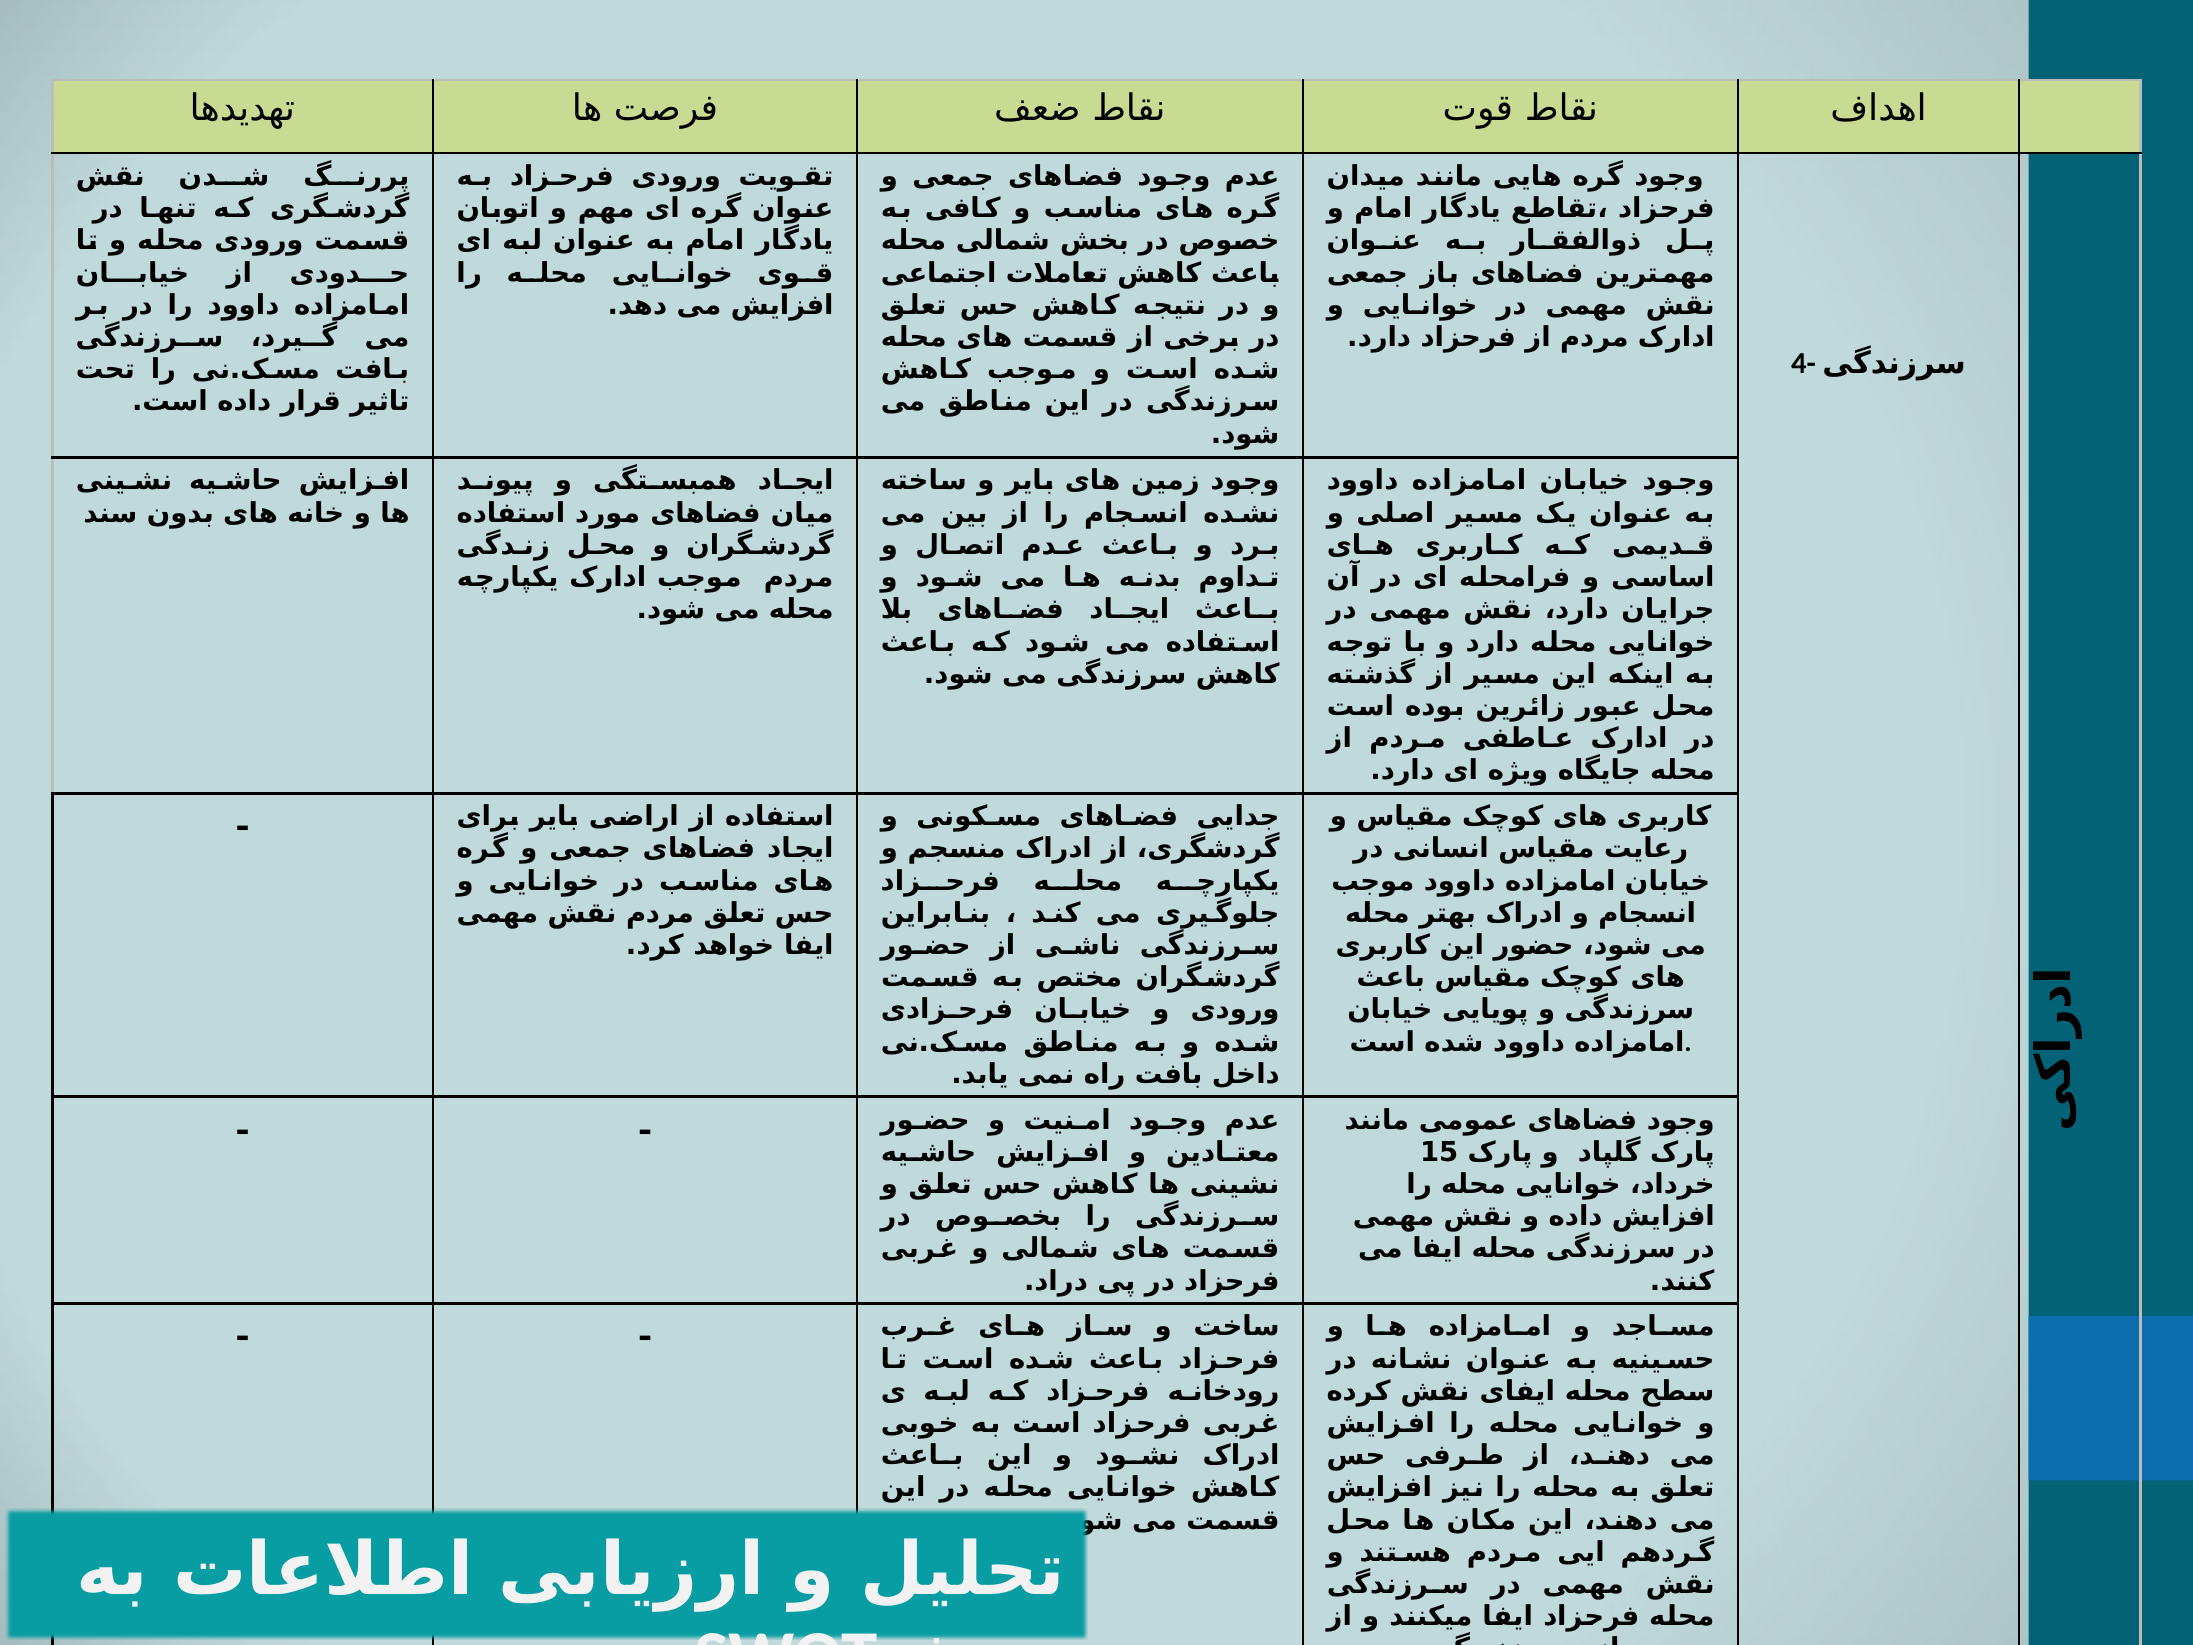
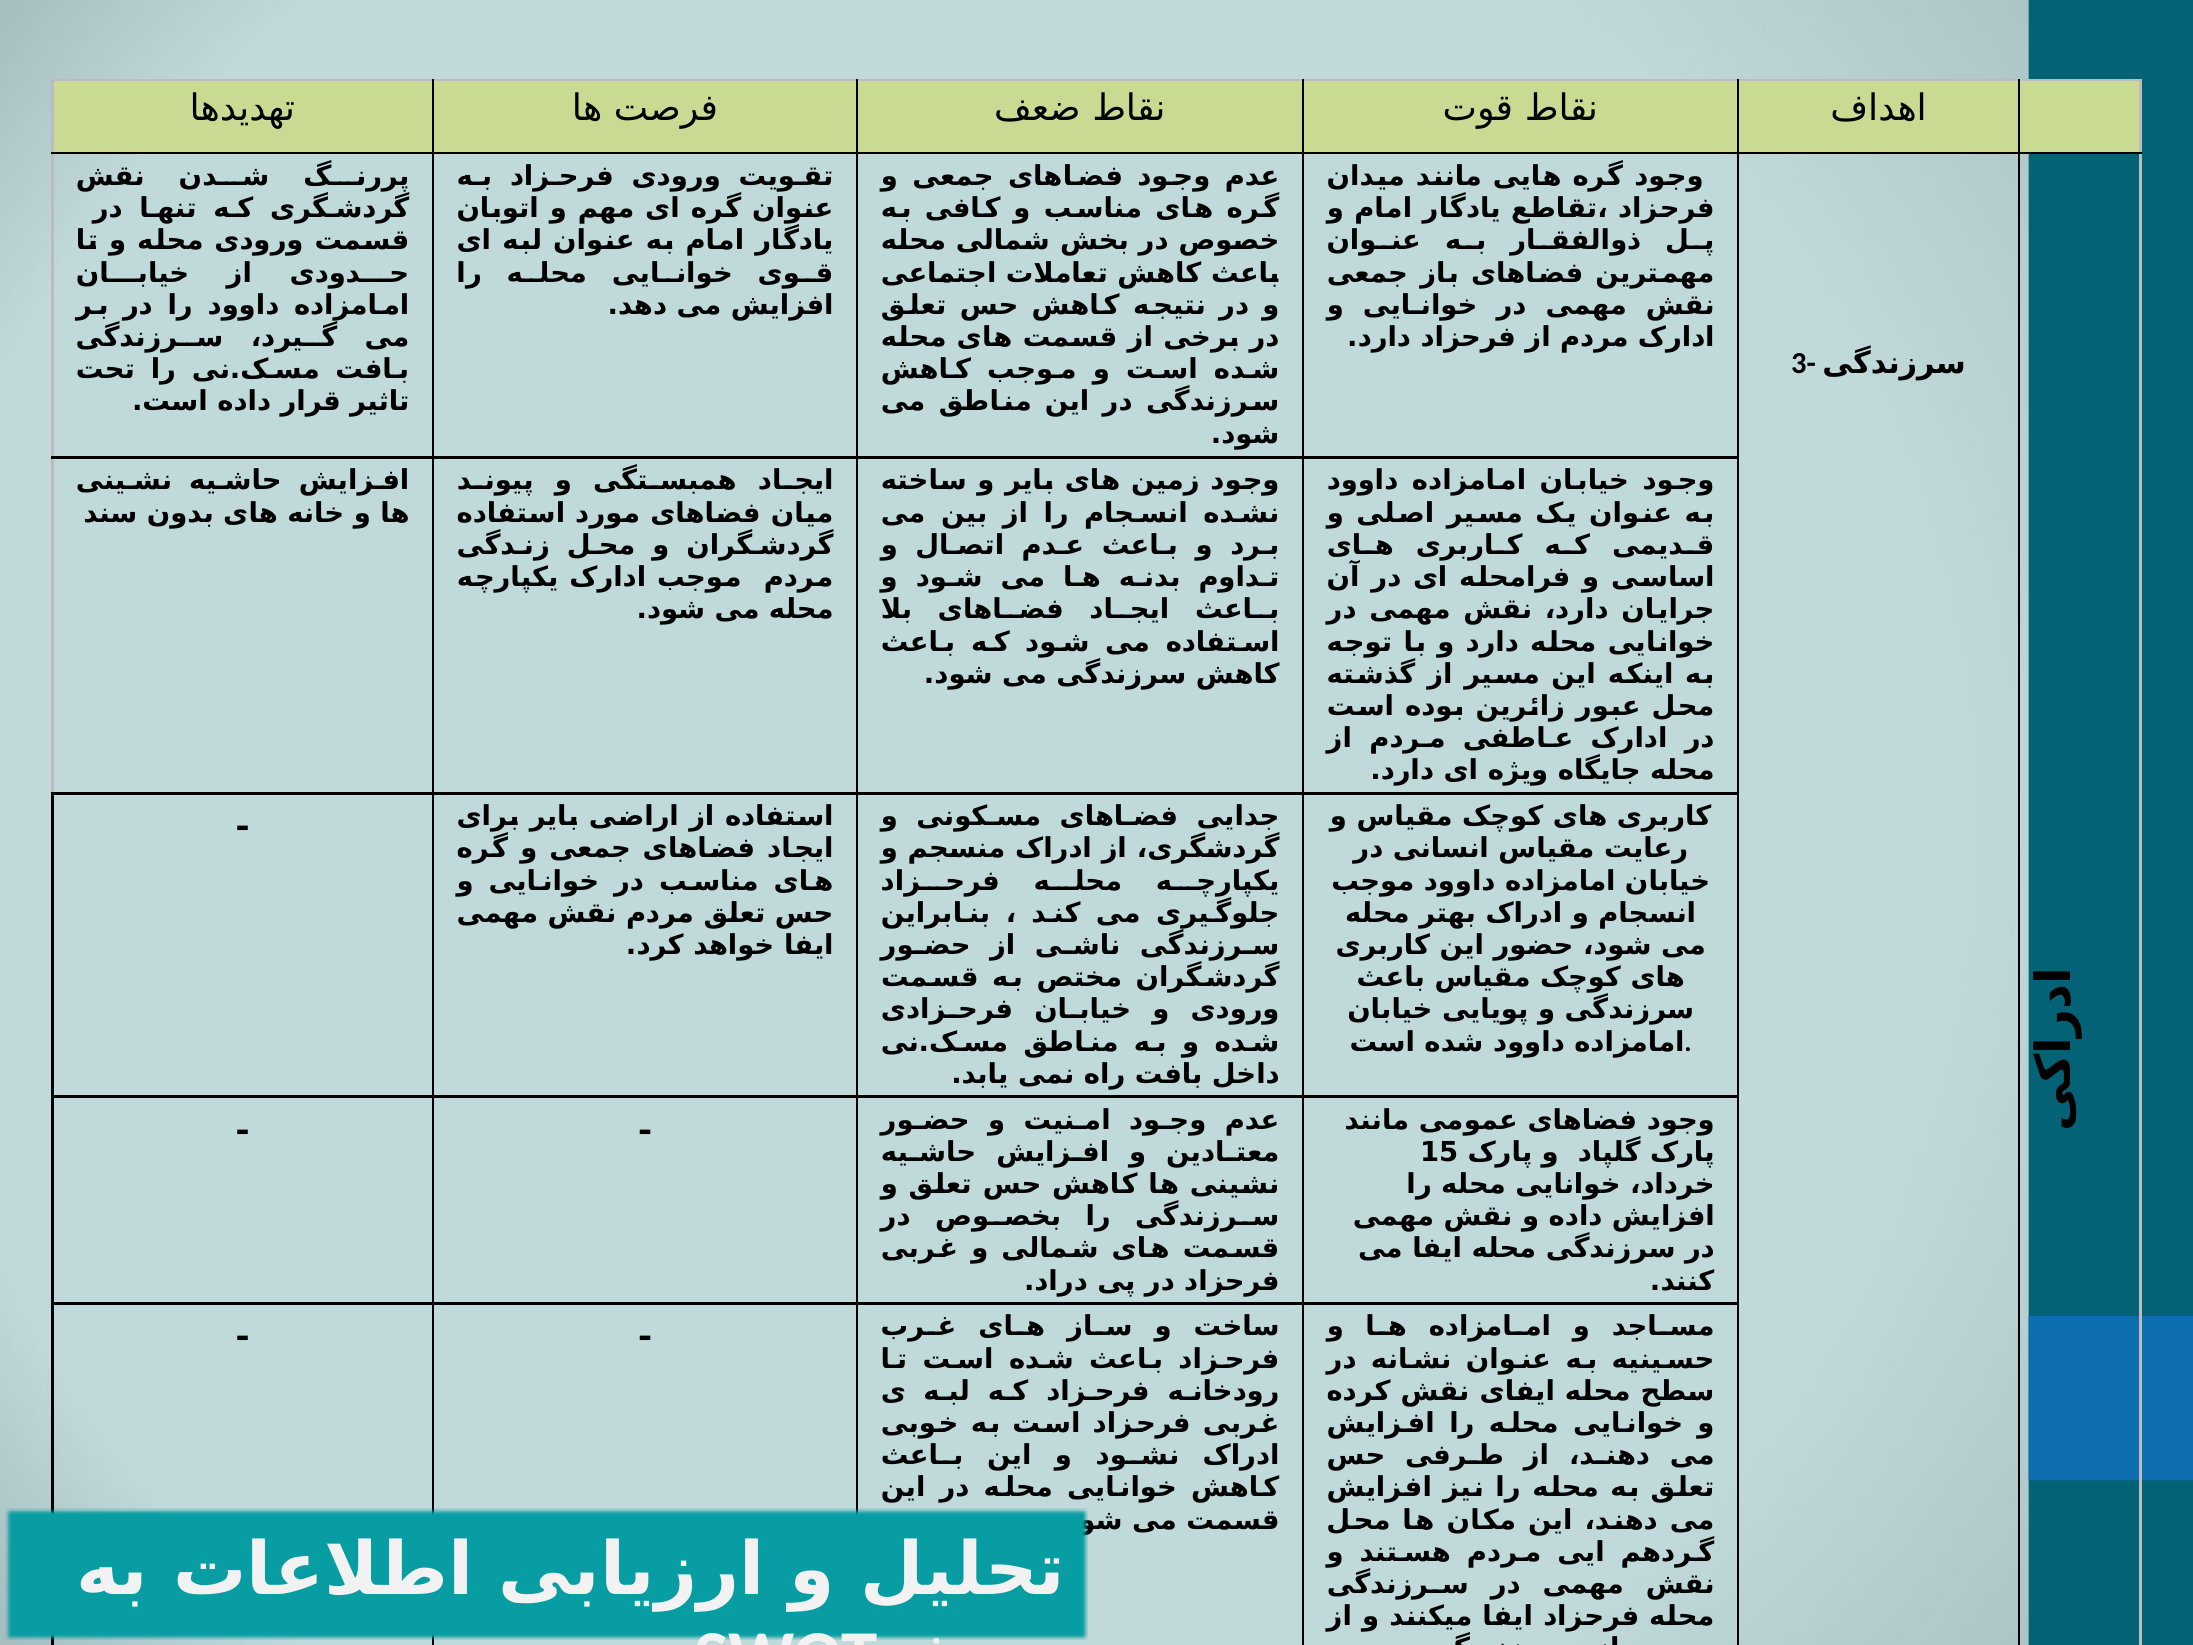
4-: 4- -> 3- (1804, 363)
